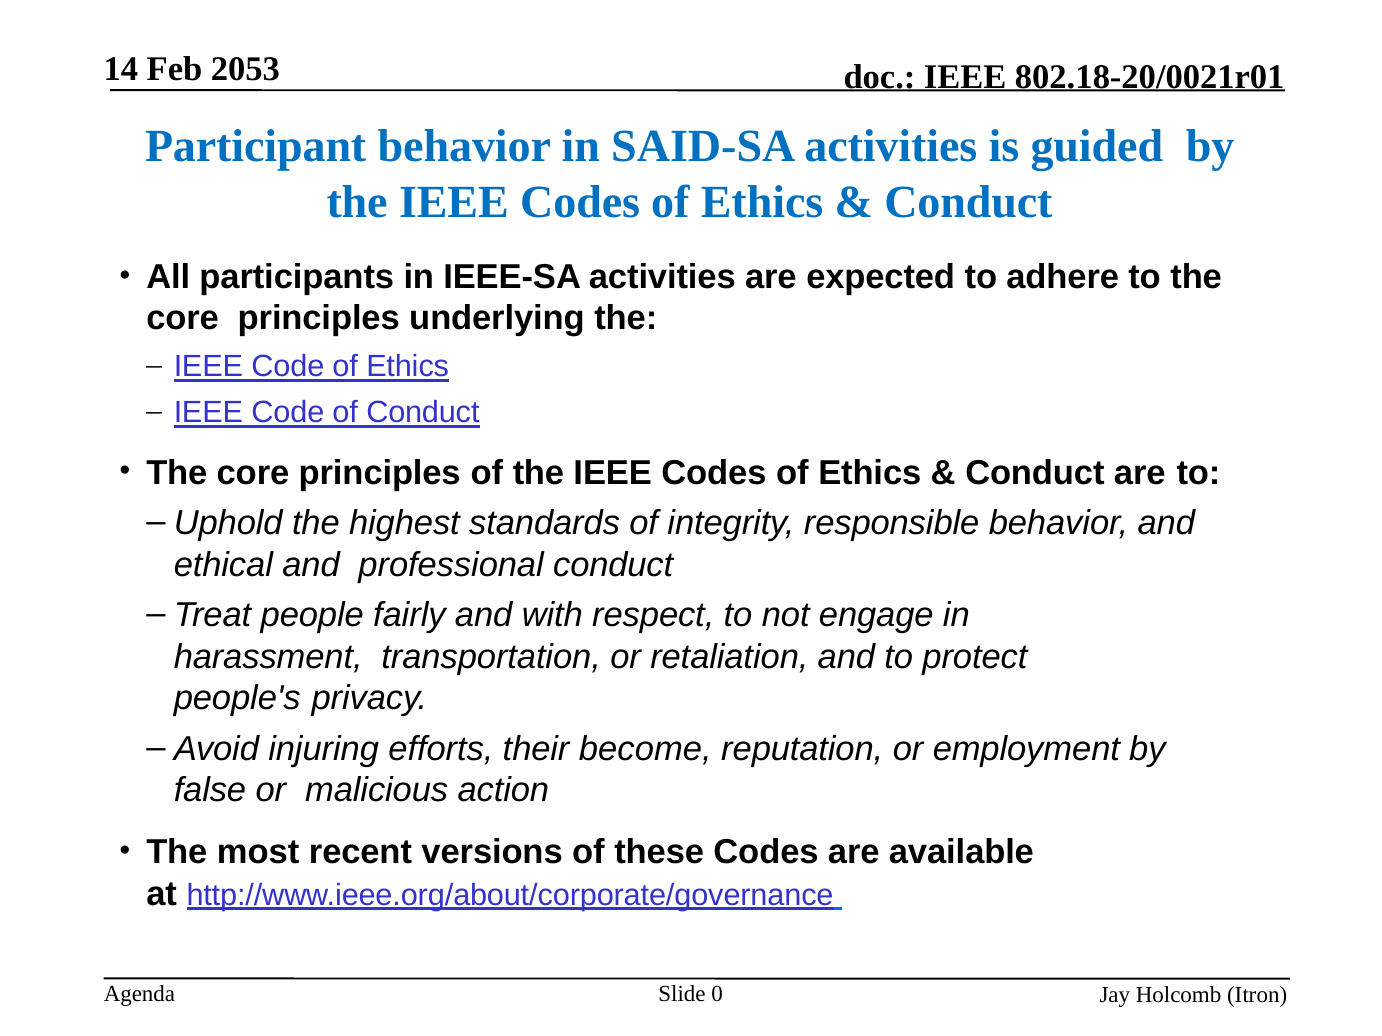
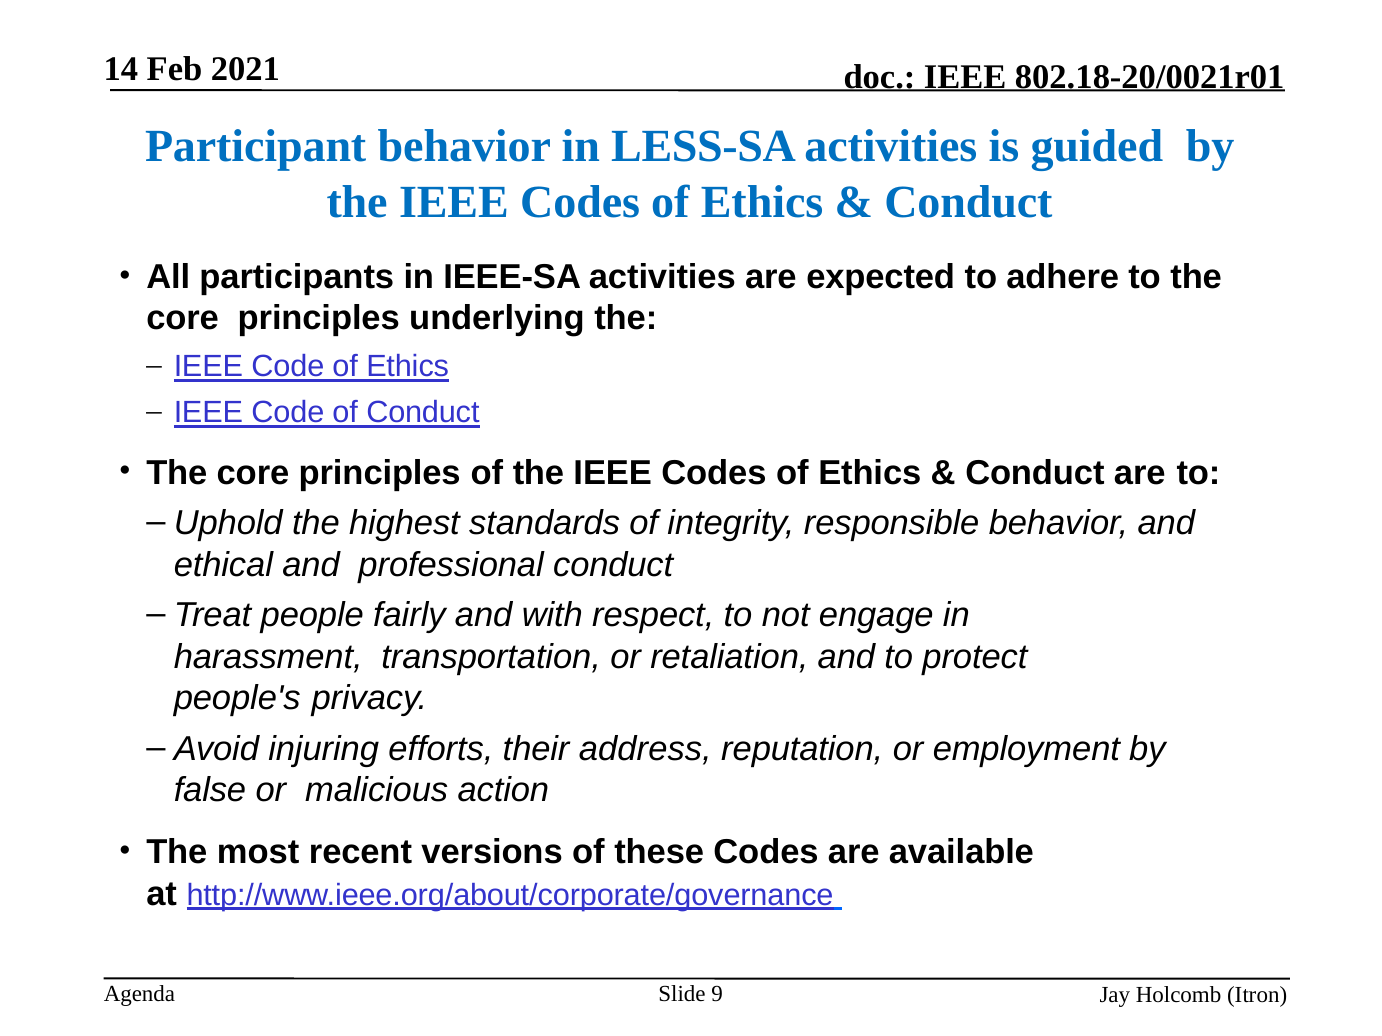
2053: 2053 -> 2021 (245, 69)
SAID-SA: SAID-SA -> LESS-SA (704, 147)
become: become -> address (645, 749)
0: 0 -> 9 (717, 994)
